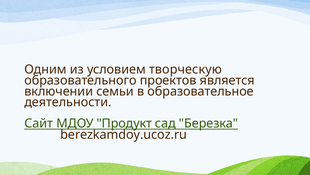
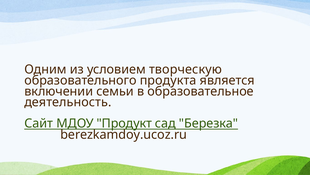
проектов: проектов -> продукта (168, 80)
деятельности: деятельности -> деятельность (68, 102)
